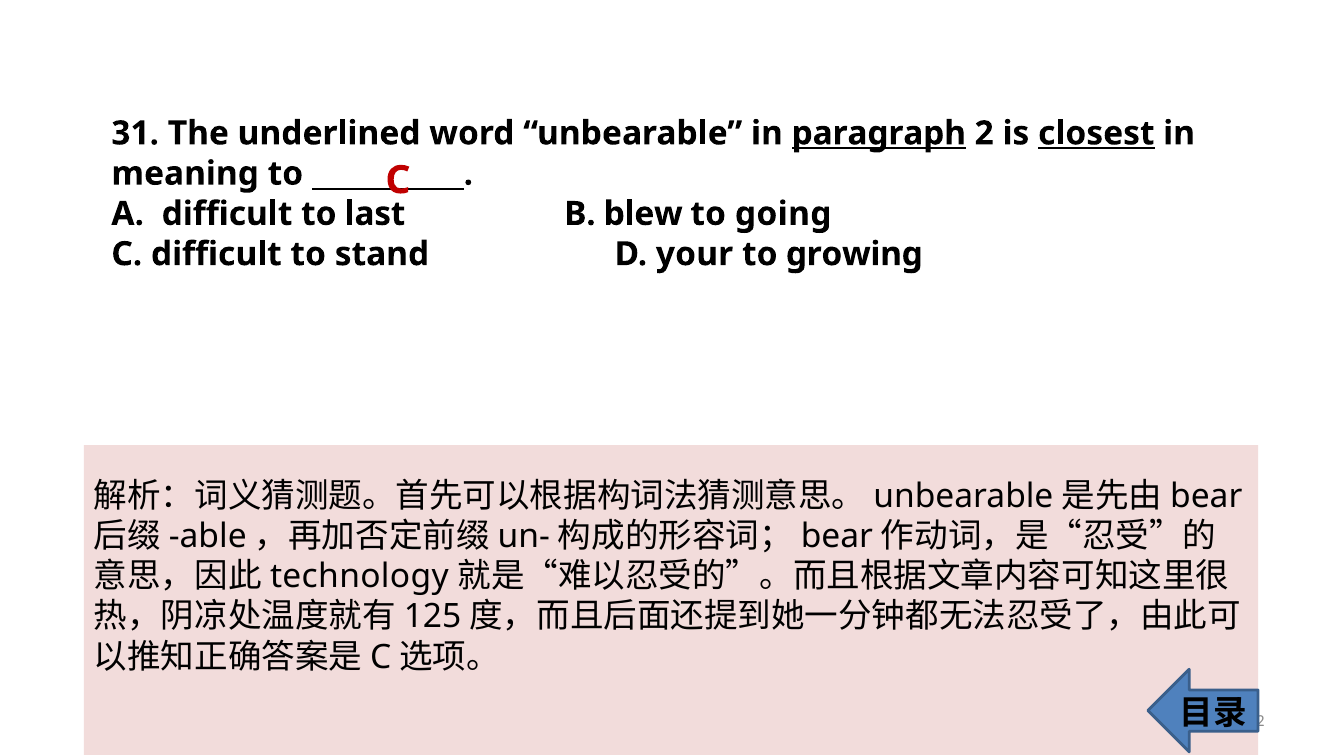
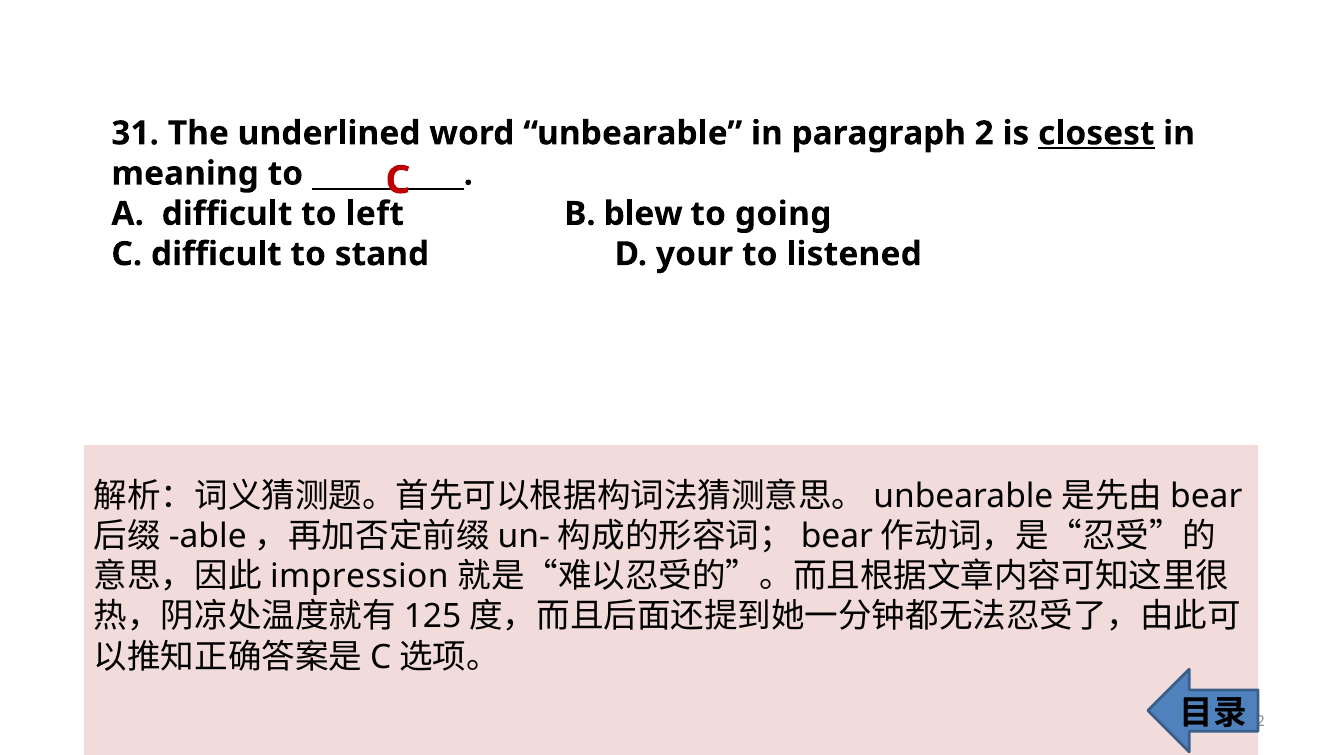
paragraph underline: present -> none (879, 133)
last: last -> left (375, 214)
growing: growing -> listened (854, 254)
technology: technology -> impression (359, 576)
